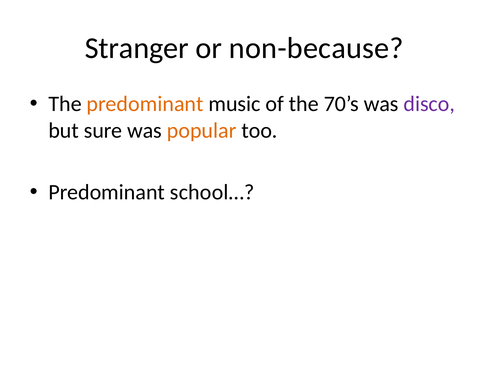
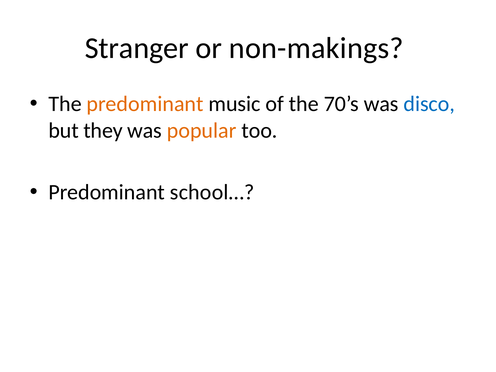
non-because: non-because -> non-makings (316, 48)
disco colour: purple -> blue (429, 104)
sure: sure -> they (103, 131)
